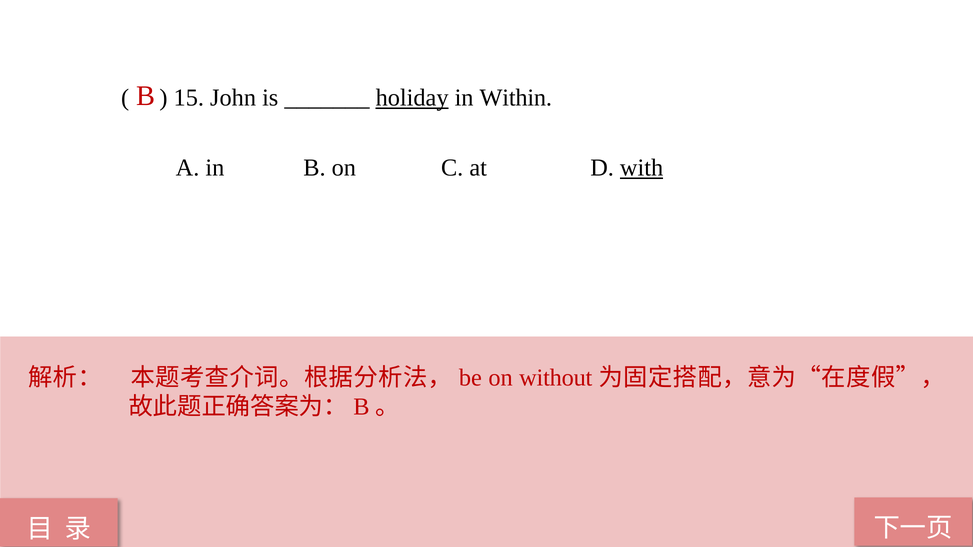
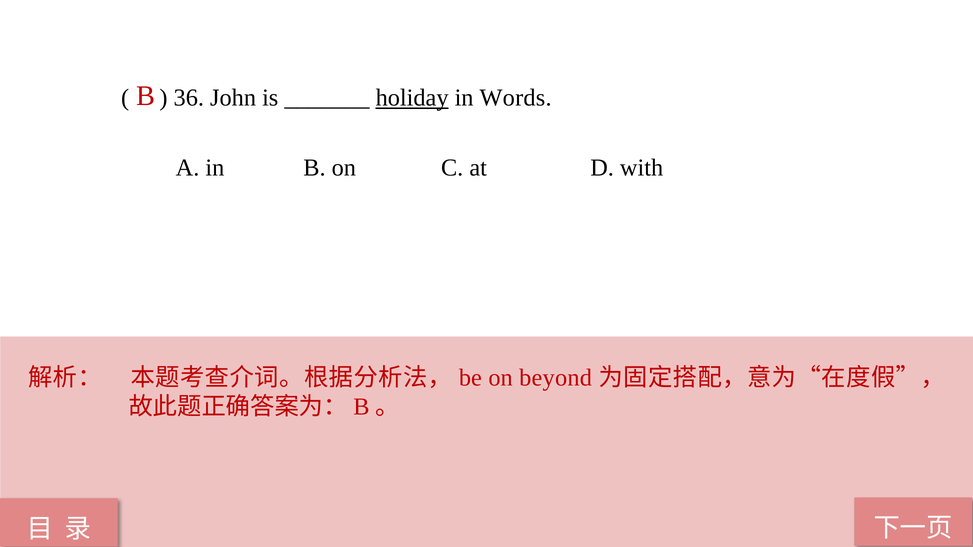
15: 15 -> 36 (189, 98)
Within: Within -> Words (516, 98)
with underline: present -> none (642, 168)
without: without -> beyond (556, 378)
